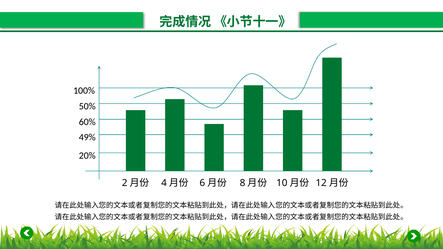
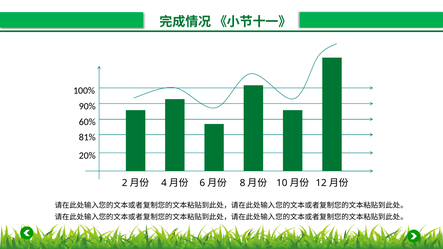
50%: 50% -> 90% (87, 106)
49%: 49% -> 81% (87, 137)
